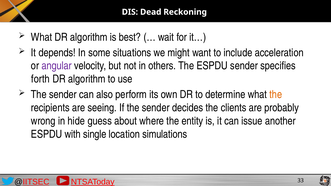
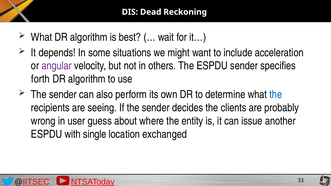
the colour: orange -> blue (276, 95)
hide: hide -> user (76, 121)
simulations: simulations -> exchanged (165, 134)
